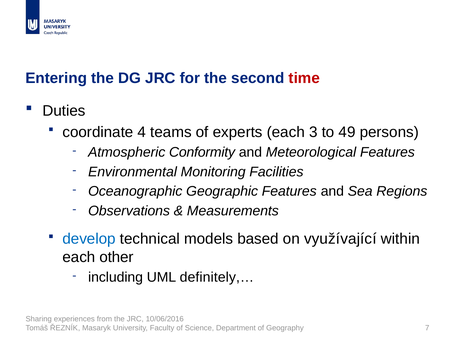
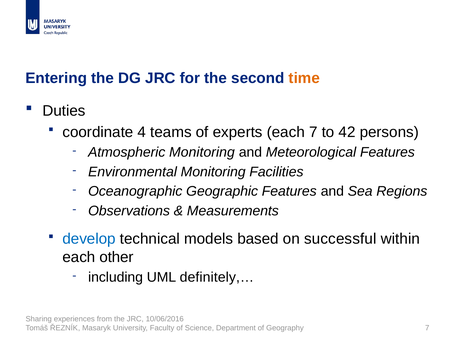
time colour: red -> orange (304, 78)
each 3: 3 -> 7 (313, 132)
49: 49 -> 42 (347, 132)
Atmospheric Conformity: Conformity -> Monitoring (202, 152)
využívající: využívající -> successful (340, 239)
